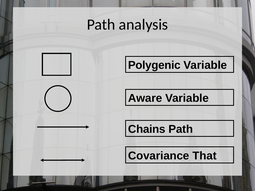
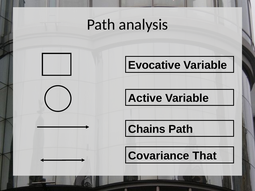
Polygenic: Polygenic -> Evocative (154, 65)
Aware: Aware -> Active (145, 98)
